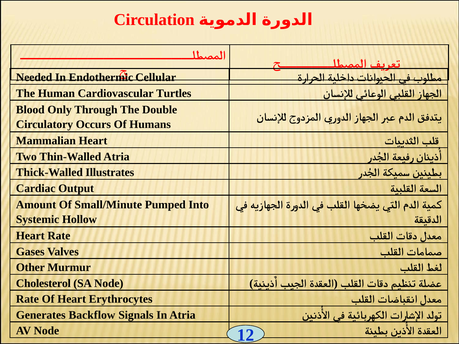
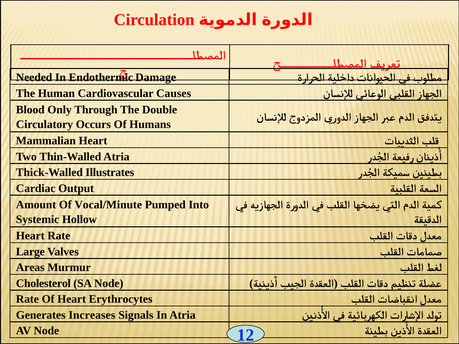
Cellular: Cellular -> Damage (156, 77)
Turtles: Turtles -> Causes (174, 93)
Small/Minute: Small/Minute -> Vocal/Minute (108, 205)
Gases: Gases -> Large (30, 252)
Other: Other -> Areas (30, 268)
Backflow: Backflow -> Increases (92, 315)
